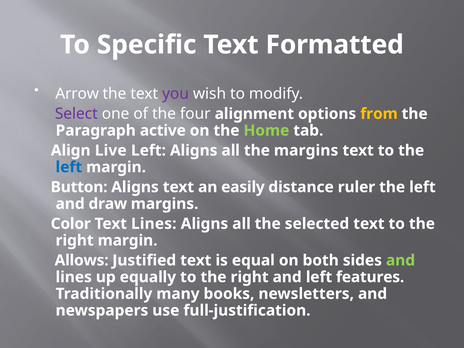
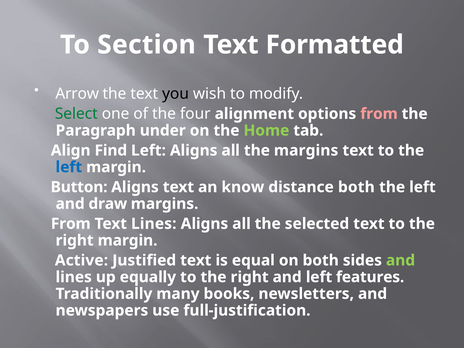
Specific: Specific -> Section (146, 45)
you colour: purple -> black (176, 94)
Select colour: purple -> green (76, 114)
from colour: yellow -> pink (379, 114)
active: active -> under (163, 130)
Live: Live -> Find (111, 150)
easily: easily -> know (243, 187)
distance ruler: ruler -> both (356, 187)
Color: Color -> From (71, 224)
Allows: Allows -> Active (81, 260)
